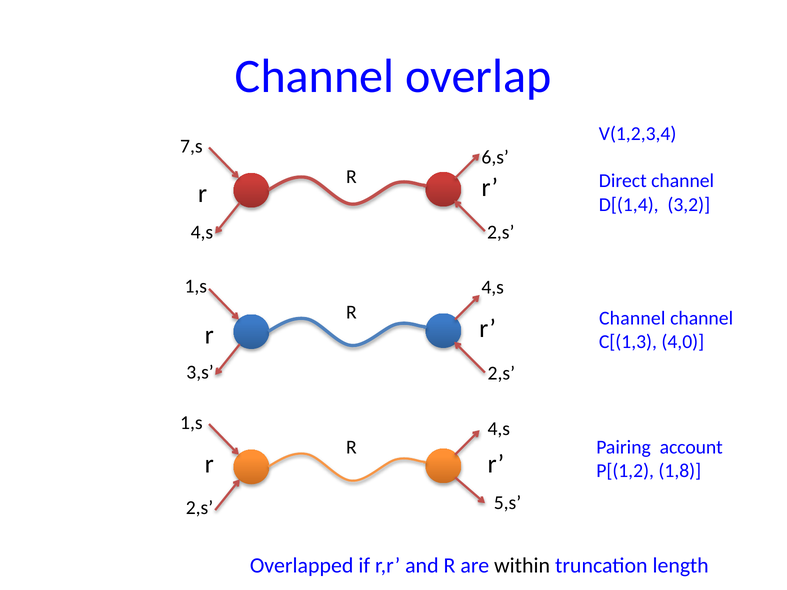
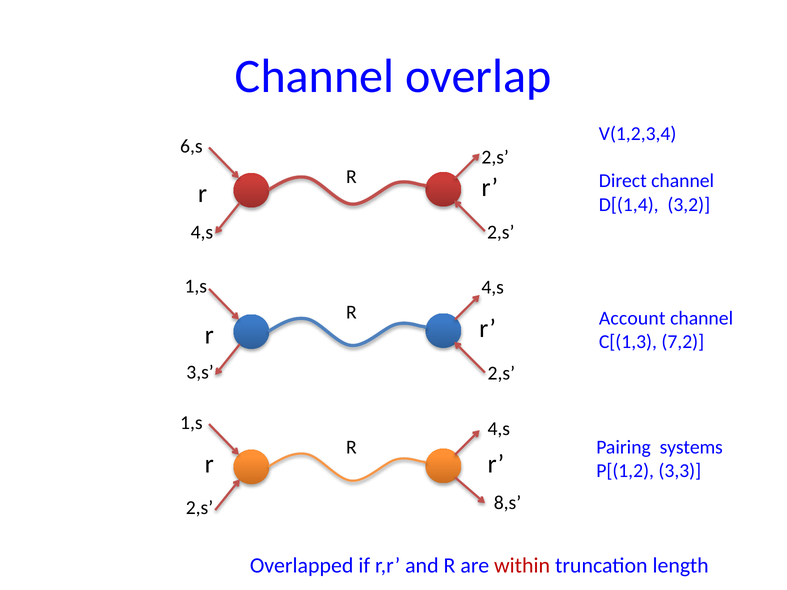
7,s: 7,s -> 6,s (191, 146)
6,s: 6,s -> 2,s (495, 157)
Channel: Channel -> Account (632, 318)
4,0: 4,0 -> 7,2 (683, 342)
account: account -> systems (691, 447)
1,8: 1,8 -> 3,3 (680, 471)
5,s: 5,s -> 8,s (507, 503)
within colour: black -> red (522, 566)
